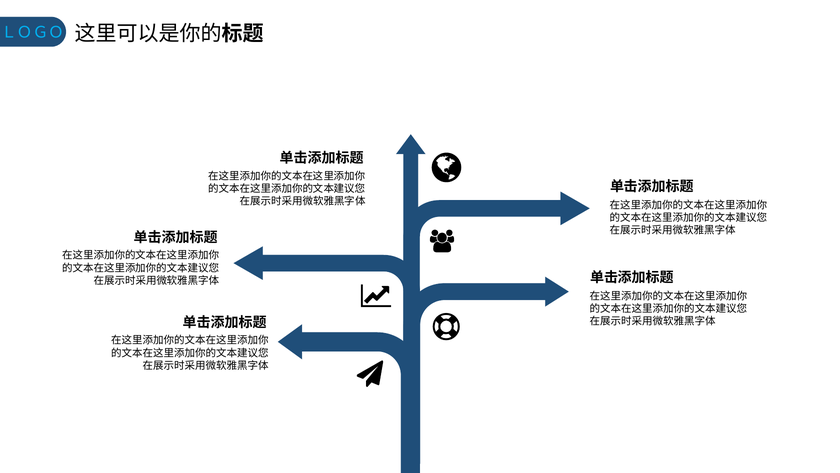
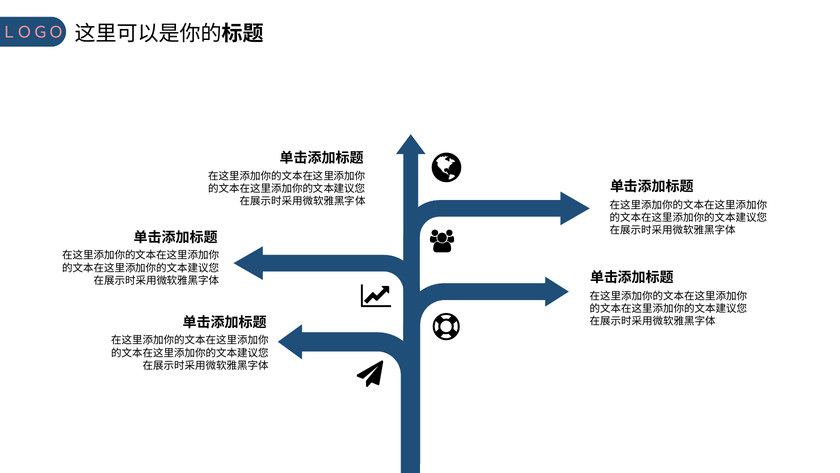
ＬＯＧＯ colour: light blue -> pink (33, 33)
